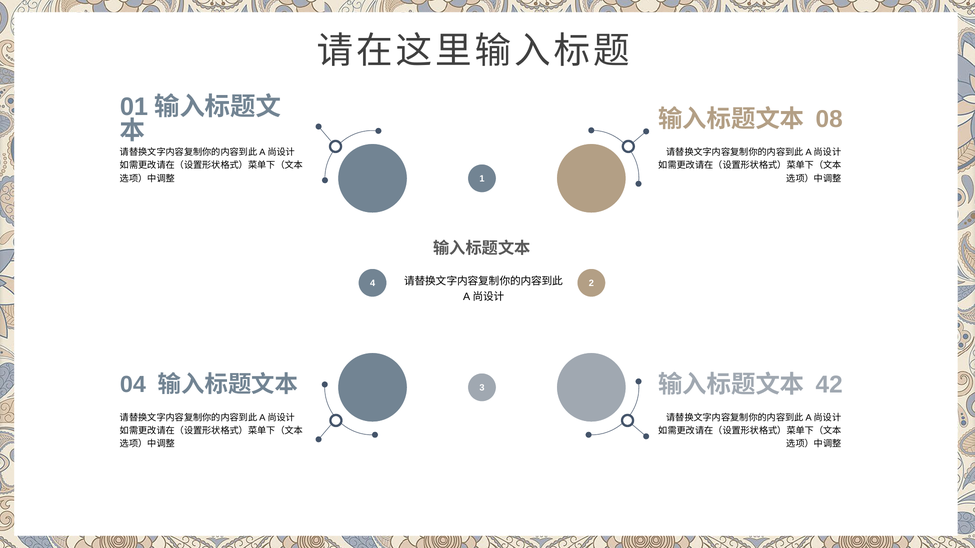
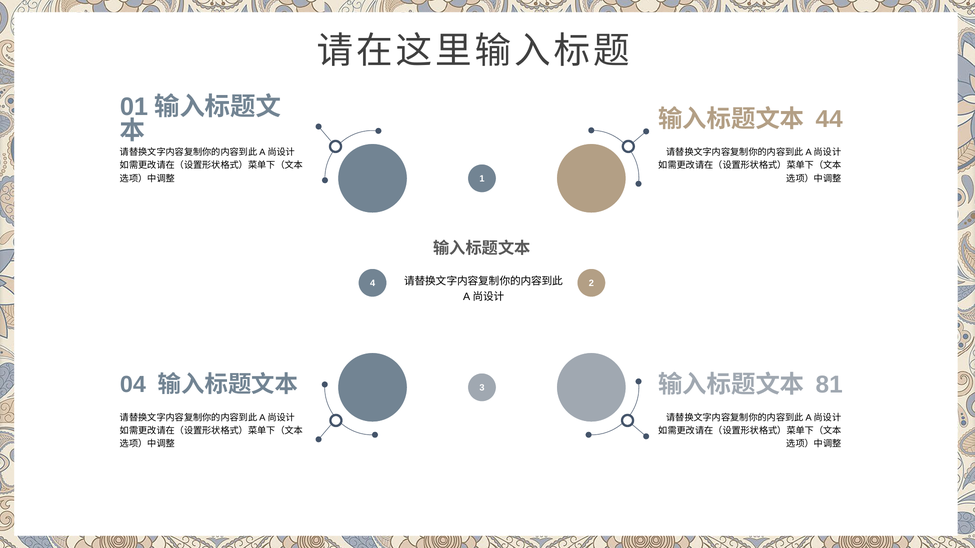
08: 08 -> 44 (829, 119)
42: 42 -> 81 (829, 385)
